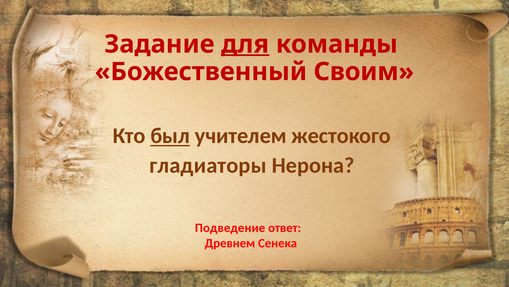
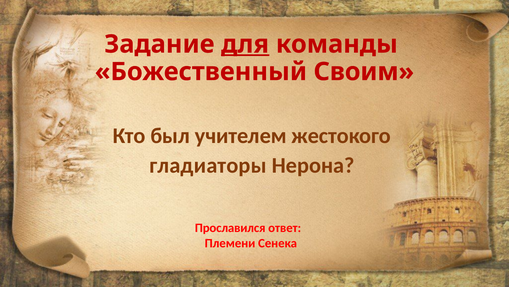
был underline: present -> none (170, 136)
Подведение: Подведение -> Прославился (230, 227)
Древнем: Древнем -> Племени (230, 243)
